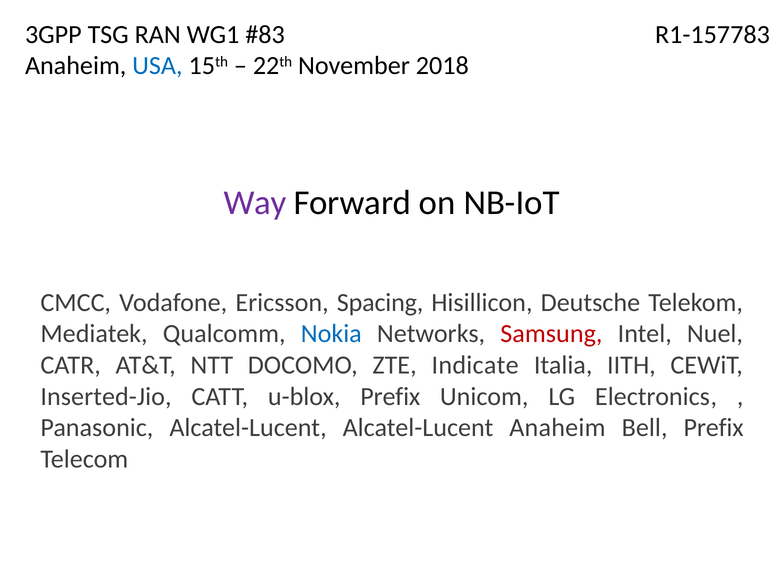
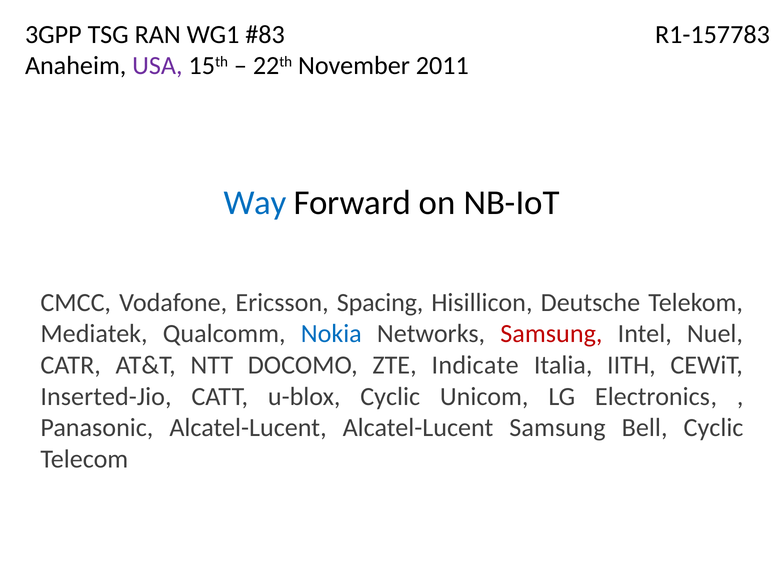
USA colour: blue -> purple (157, 66)
2018: 2018 -> 2011 (442, 66)
Way colour: purple -> blue (255, 203)
u-blox Prefix: Prefix -> Cyclic (390, 396)
Alcatel-Lucent Anaheim: Anaheim -> Samsung (557, 428)
Bell Prefix: Prefix -> Cyclic (713, 428)
